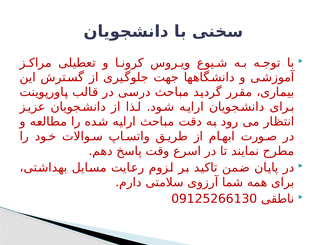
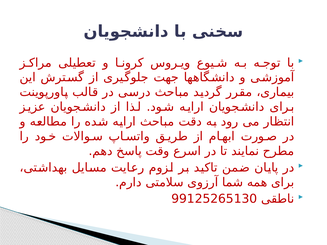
09125266130: 09125266130 -> 99125265130 (214, 199)
